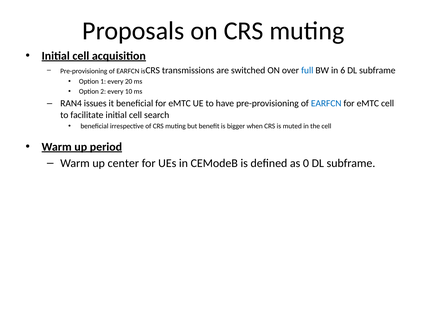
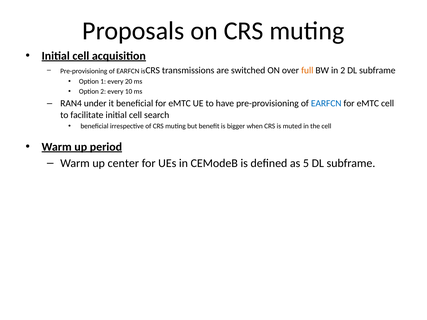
full colour: blue -> orange (307, 70)
in 6: 6 -> 2 (343, 70)
issues: issues -> under (95, 104)
0: 0 -> 5 (306, 164)
